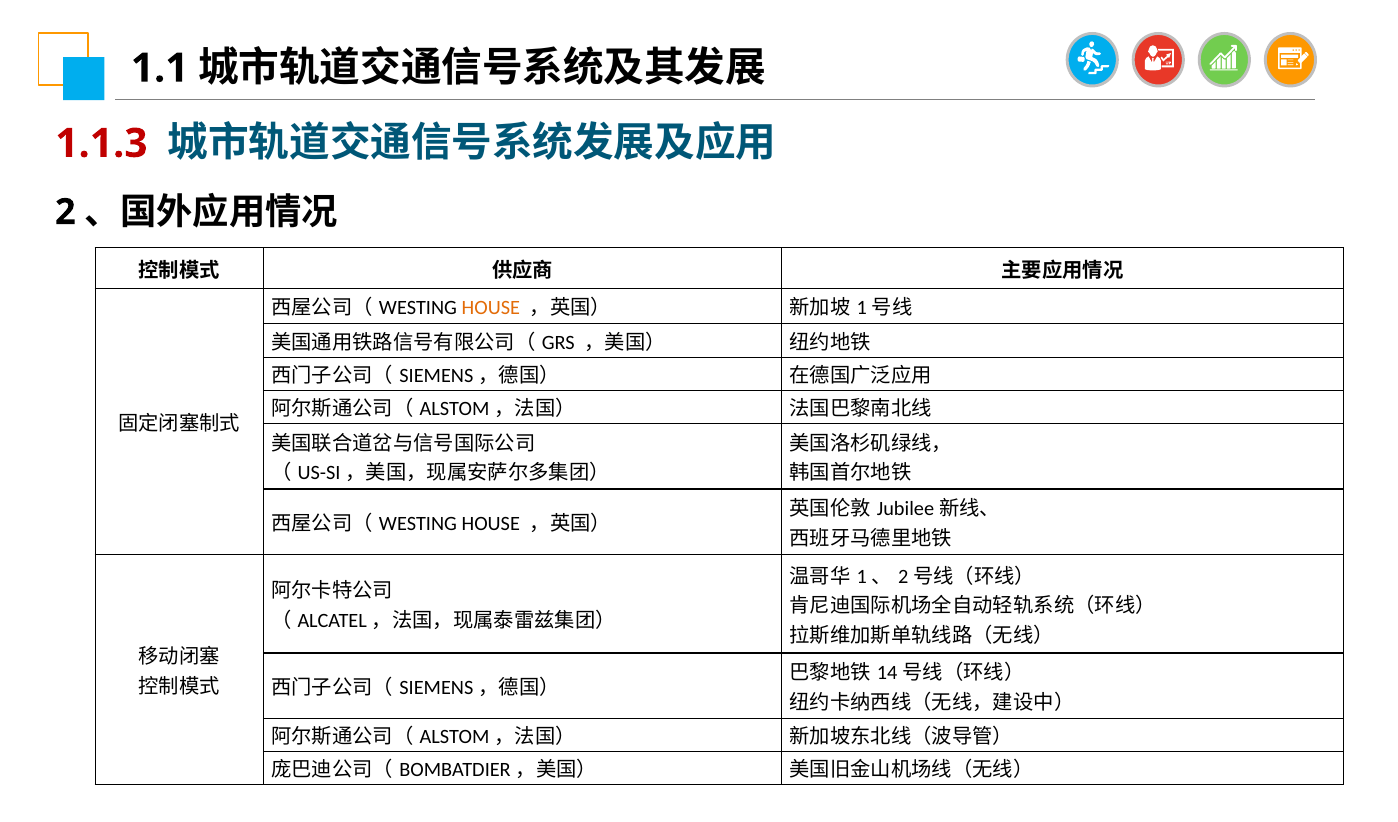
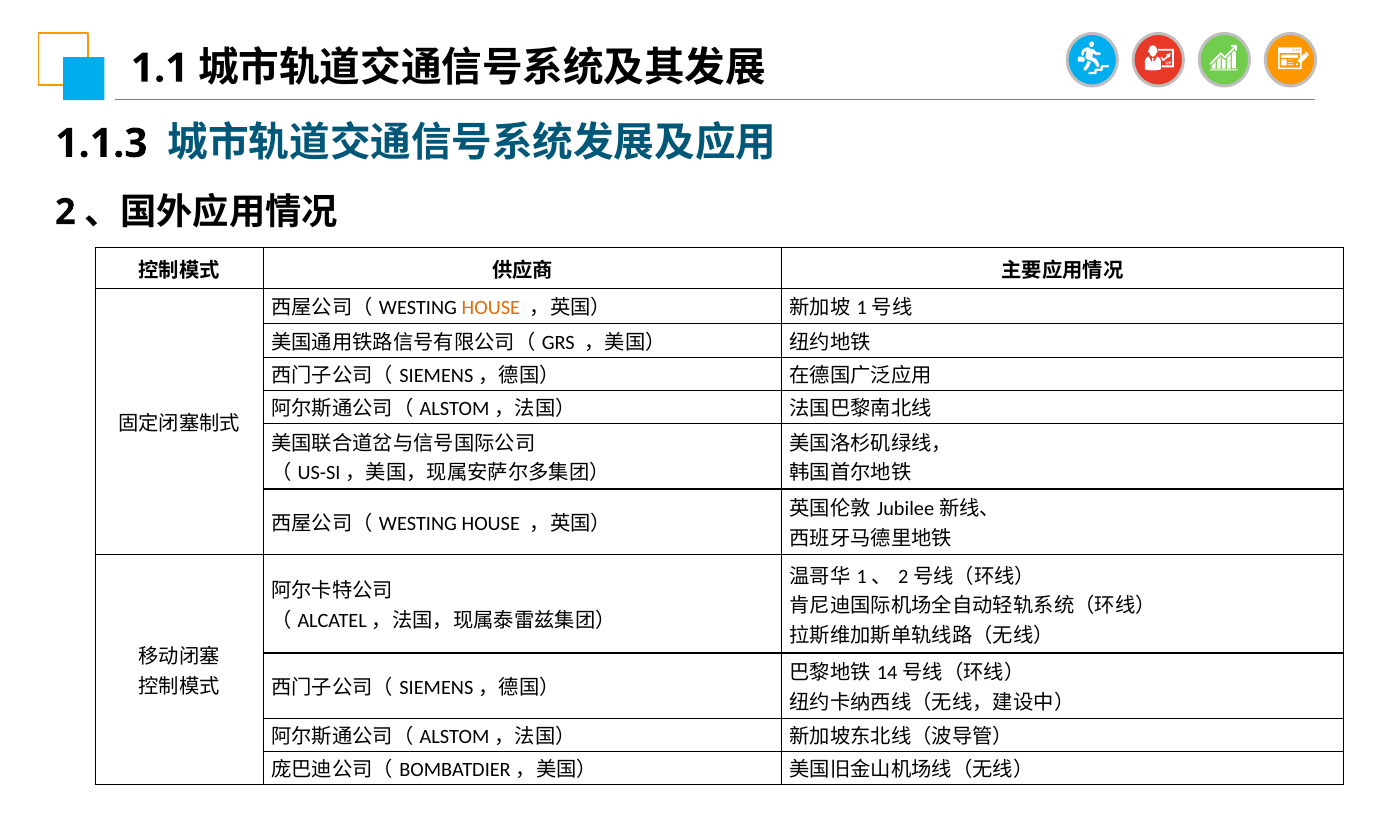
1.1.3 colour: red -> black (101, 144)
